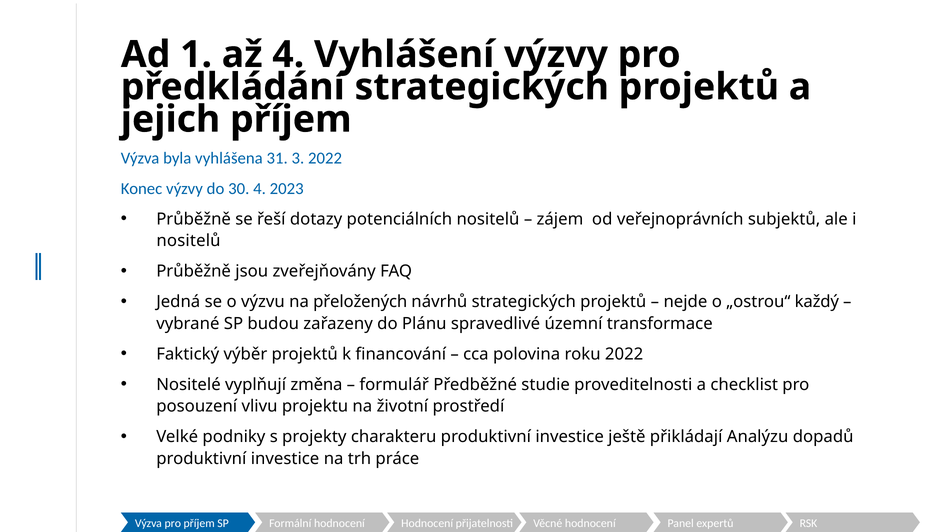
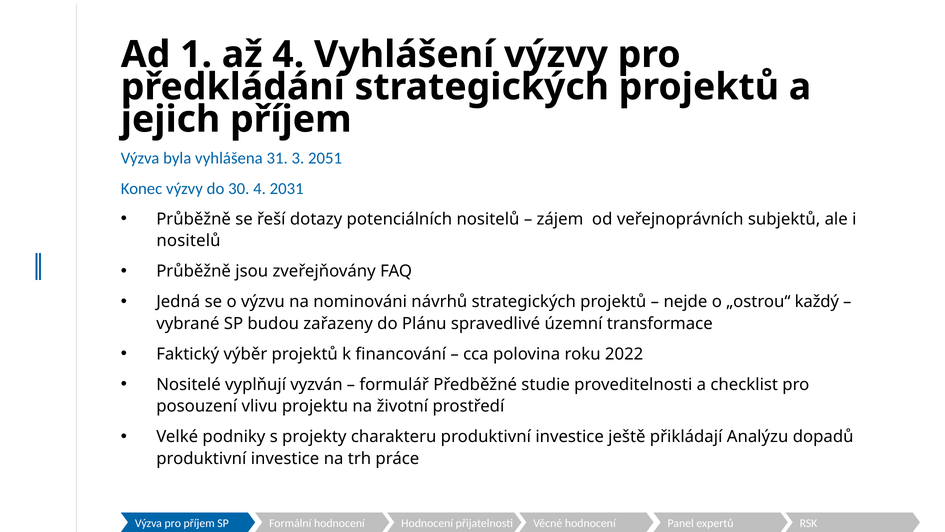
3 2022: 2022 -> 2051 (325, 158)
2023: 2023 -> 2031 (287, 188)
přeložených: přeložených -> nominováni (360, 302)
změna: změna -> vyzván (316, 384)
